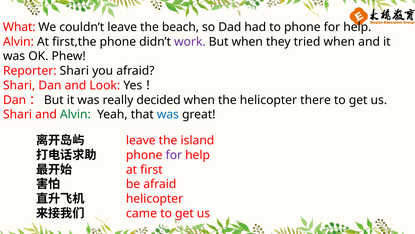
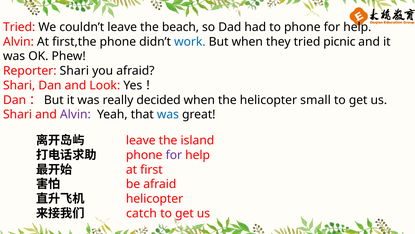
What: What -> Tried (19, 27)
work colour: purple -> blue (190, 42)
tried when: when -> picnic (339, 42)
there: there -> small (315, 100)
Alvin colour: green -> purple (75, 114)
came: came -> catch (142, 213)
